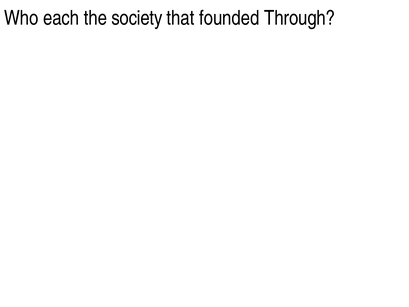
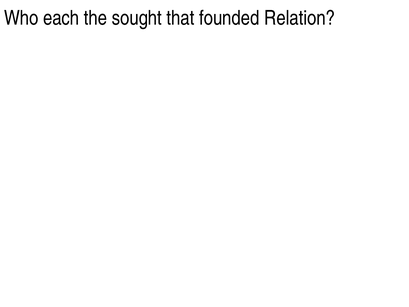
society: society -> sought (137, 18)
Through: Through -> Relation (300, 18)
